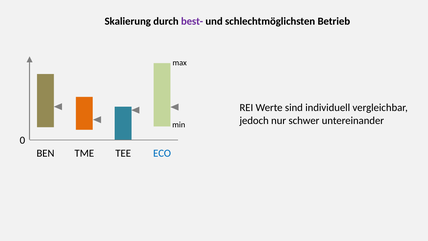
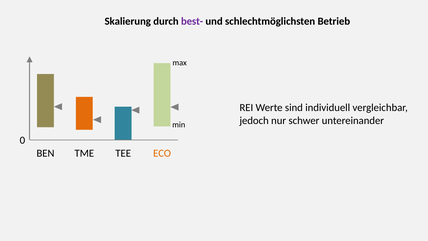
ECO colour: blue -> orange (162, 153)
